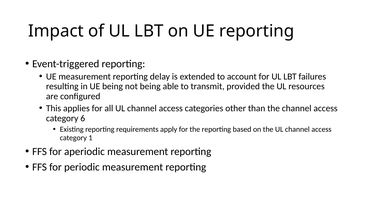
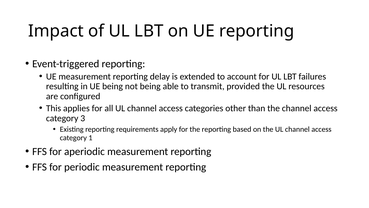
6: 6 -> 3 (83, 118)
